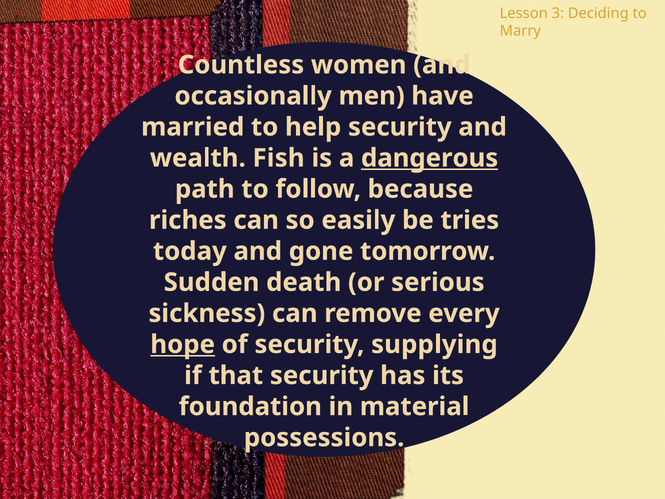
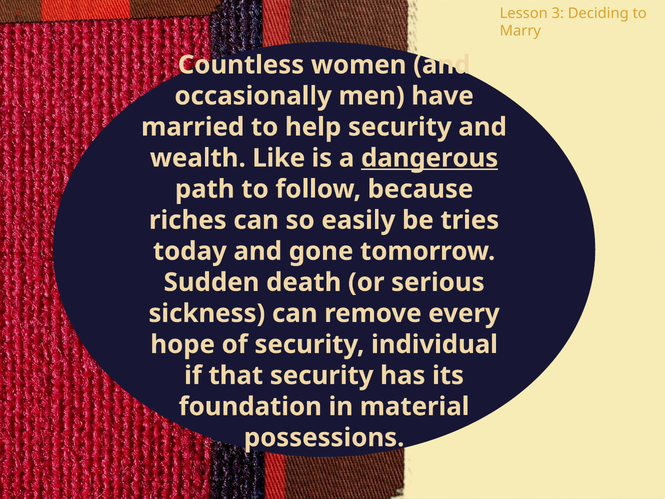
Fish: Fish -> Like (279, 158)
hope underline: present -> none (183, 344)
supplying: supplying -> individual (435, 344)
